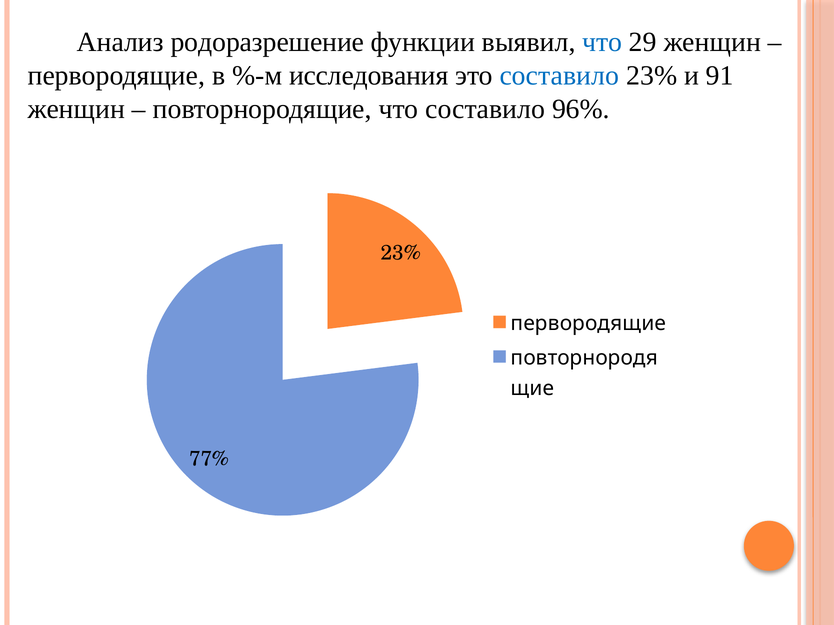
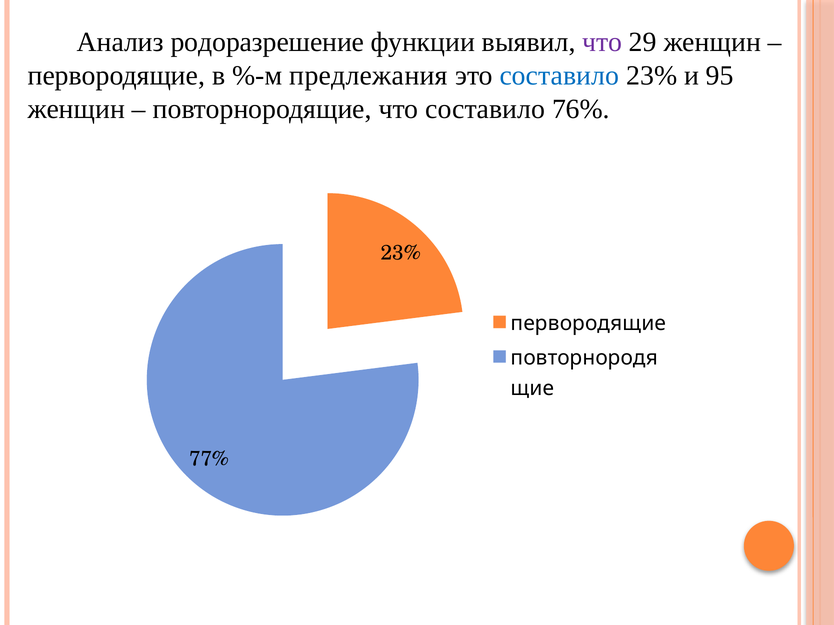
что colour: blue -> purple (602, 42)
исследования: исследования -> предлежания (368, 76)
91: 91 -> 95 (720, 76)
96%: 96% -> 76% (581, 109)
